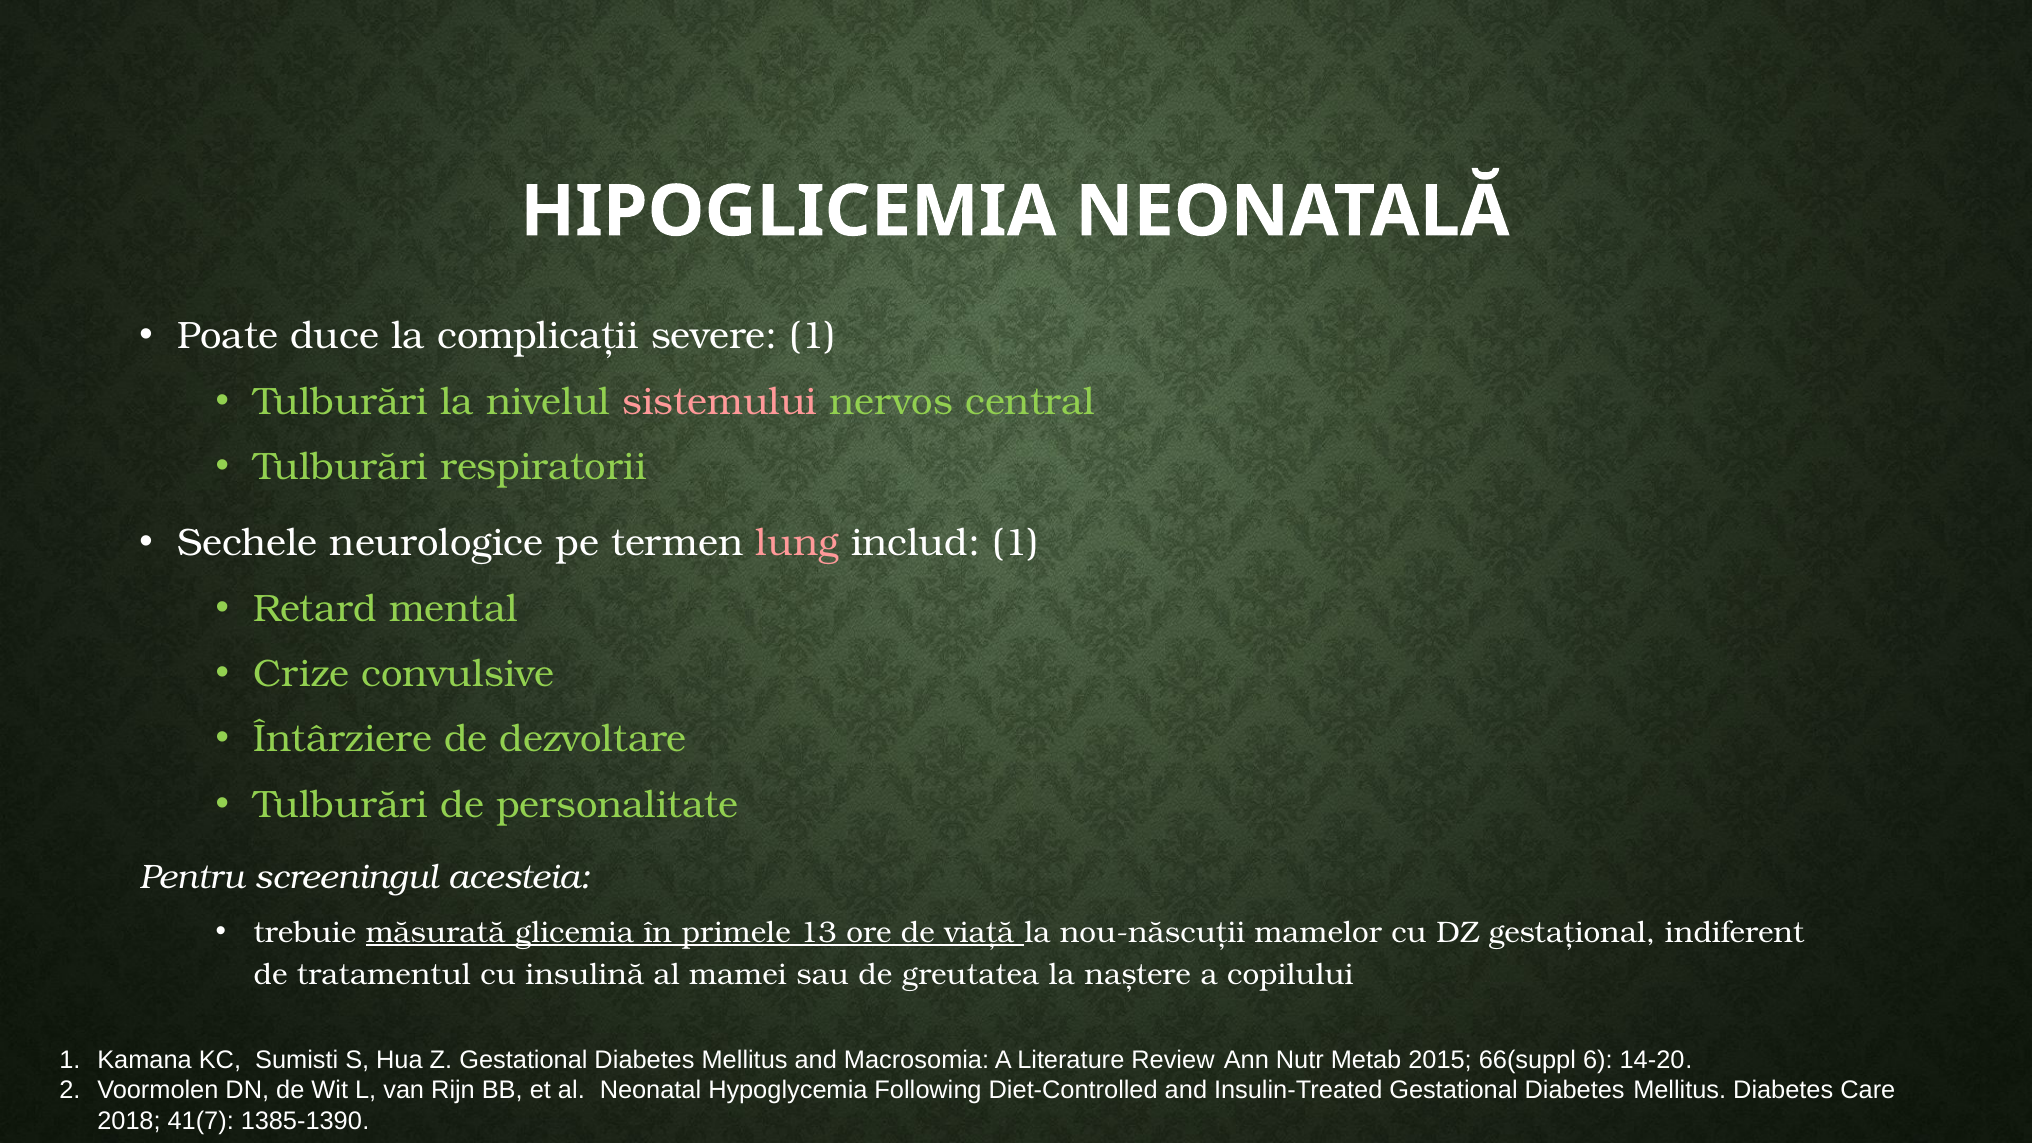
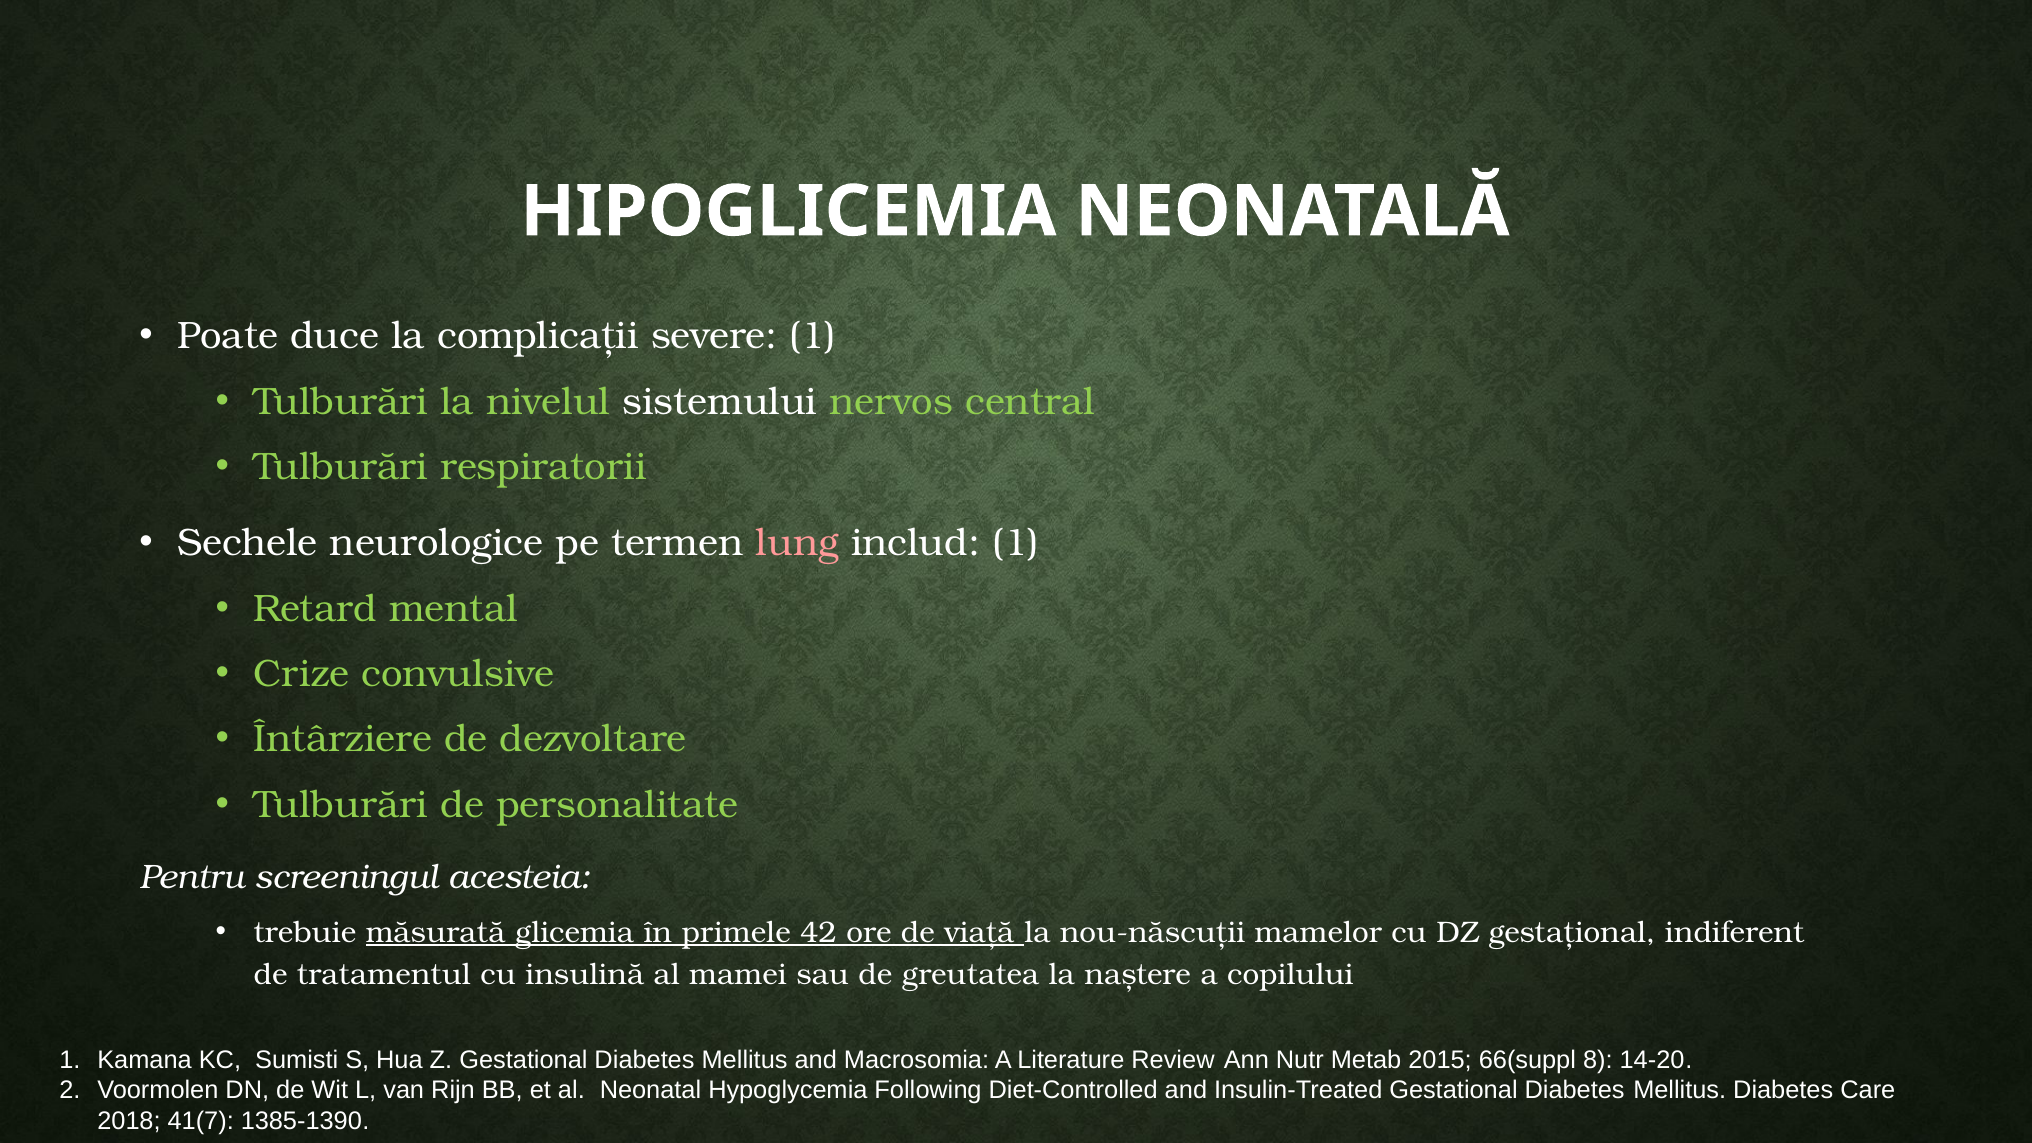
sistemului colour: pink -> white (720, 402)
13: 13 -> 42 (818, 932)
6: 6 -> 8 (1598, 1060)
